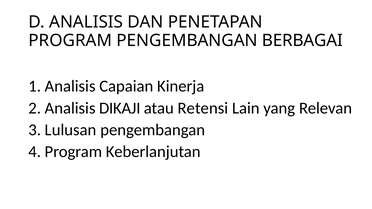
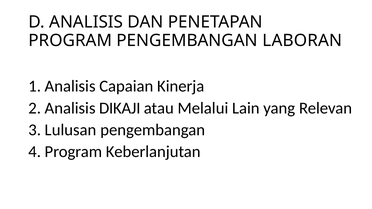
BERBAGAI: BERBAGAI -> LABORAN (302, 40)
Retensi: Retensi -> Melalui (203, 108)
